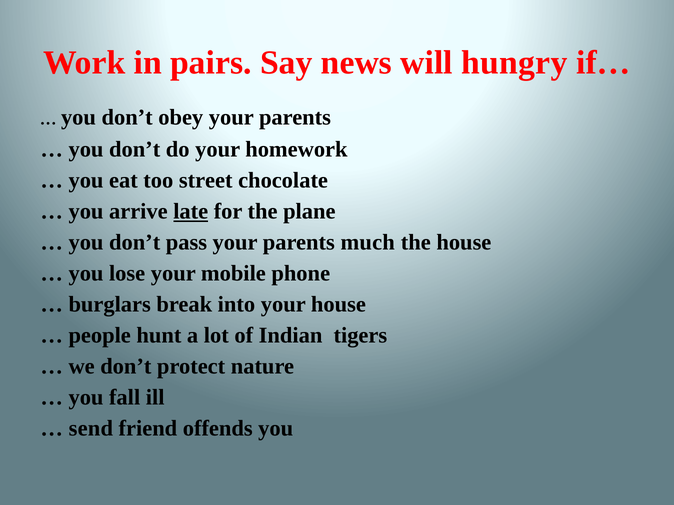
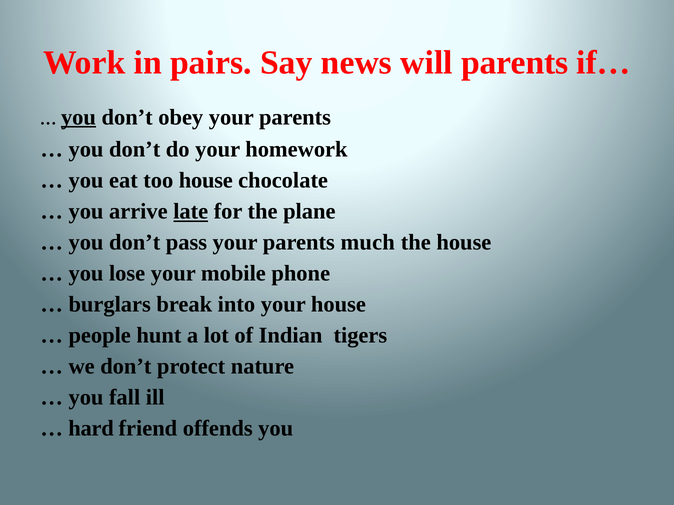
will hungry: hungry -> parents (515, 63)
you underline: none -> present (78, 117)
too street: street -> house (206, 181)
send: send -> hard (91, 429)
